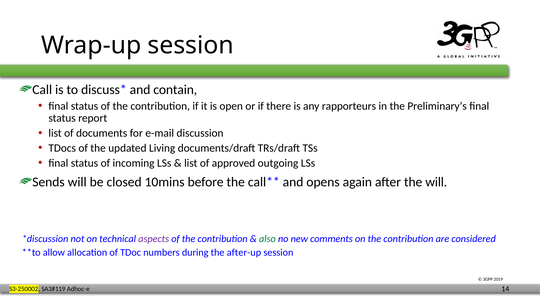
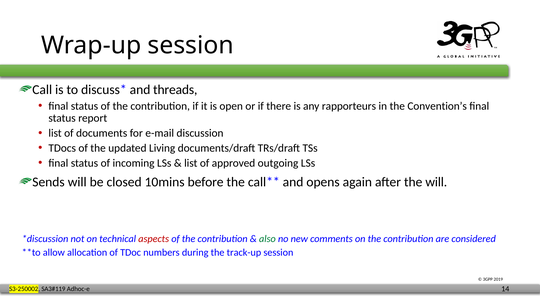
contain: contain -> threads (175, 90)
Preliminary’s: Preliminary’s -> Convention’s (437, 106)
aspects colour: purple -> red (154, 239)
after-up: after-up -> track-up (244, 252)
